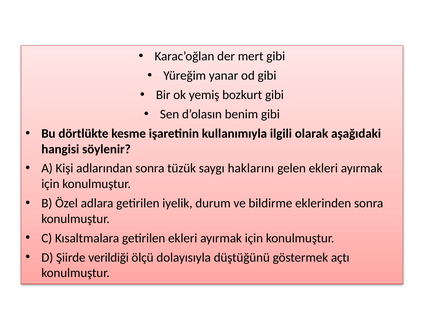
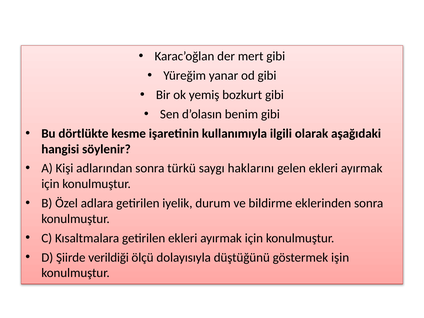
tüzük: tüzük -> türkü (182, 168)
açtı: açtı -> işin (340, 257)
